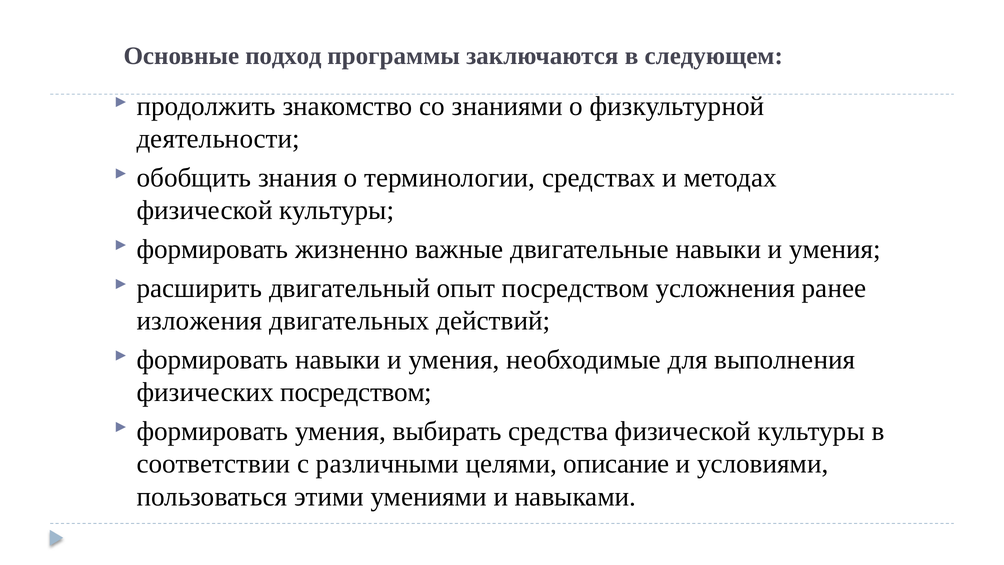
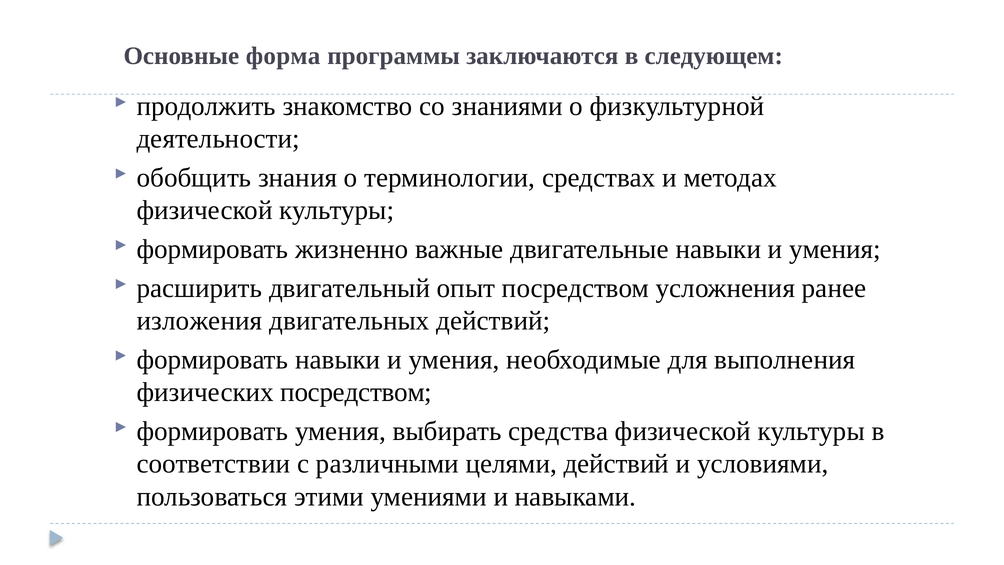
подход: подход -> форма (283, 56)
целями описание: описание -> действий (616, 464)
